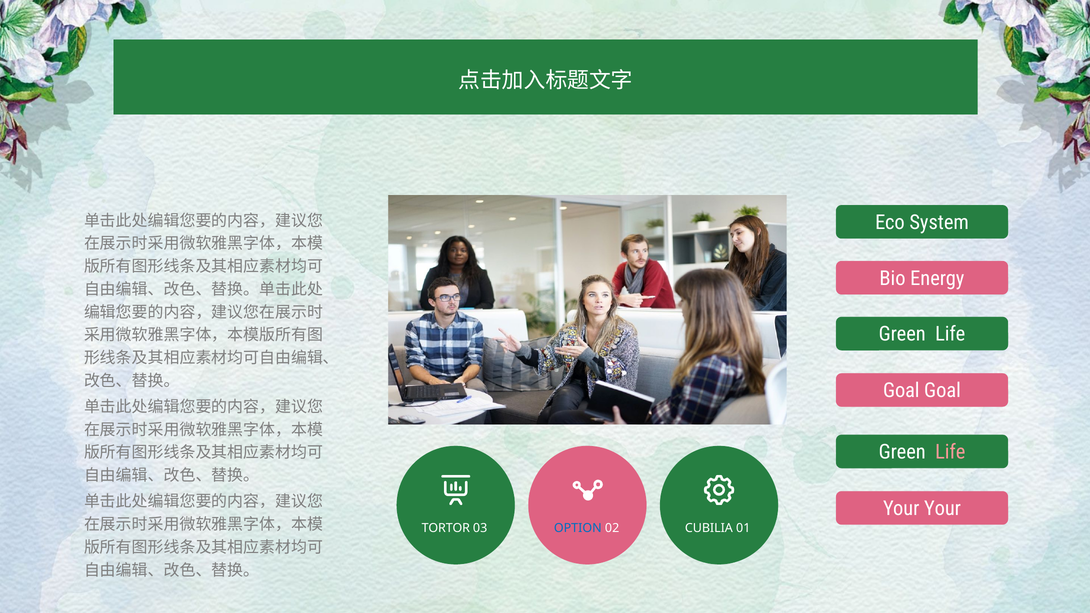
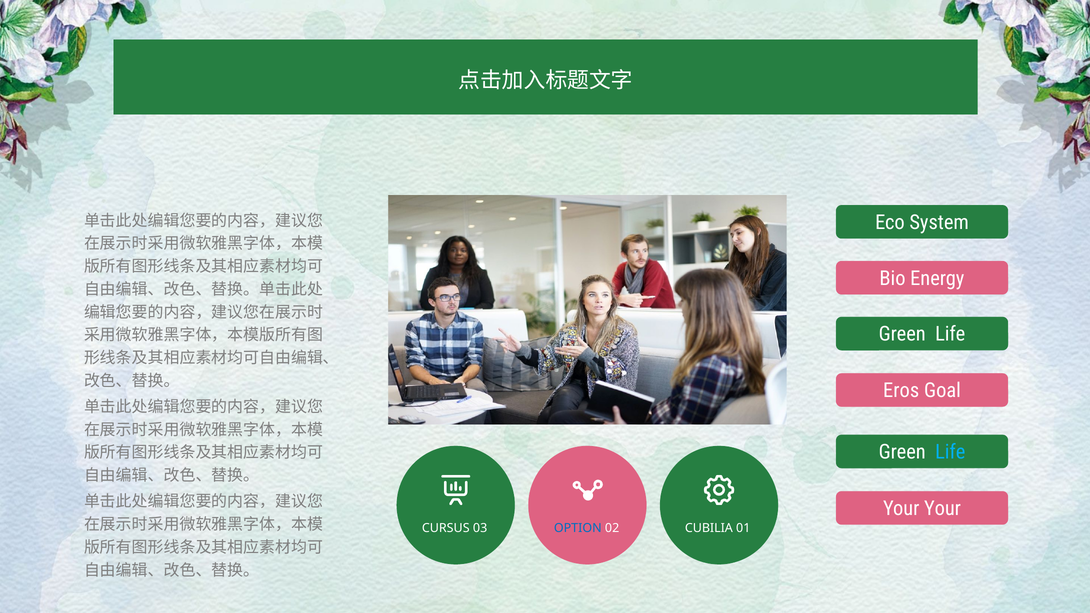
Goal: Goal -> Eros (901, 391)
Life colour: pink -> light blue (950, 452)
TORTOR: TORTOR -> CURSUS (446, 529)
